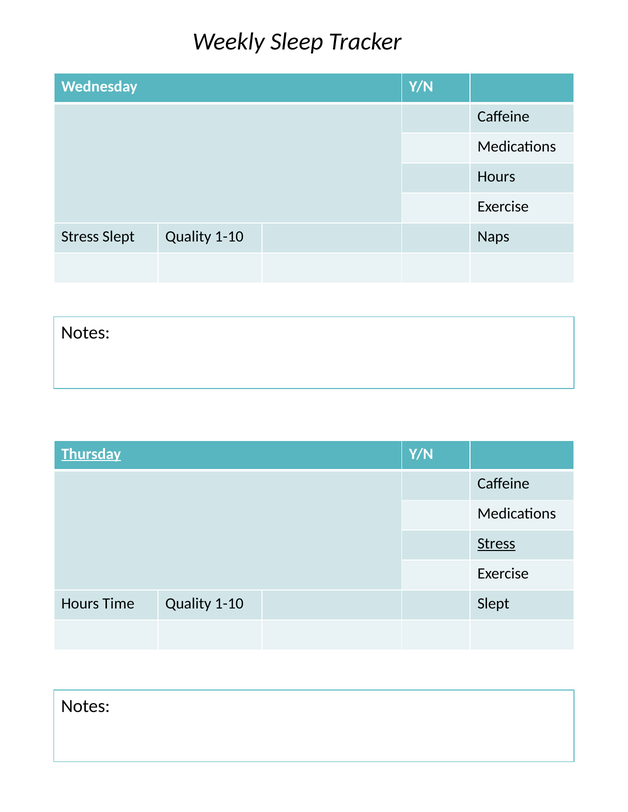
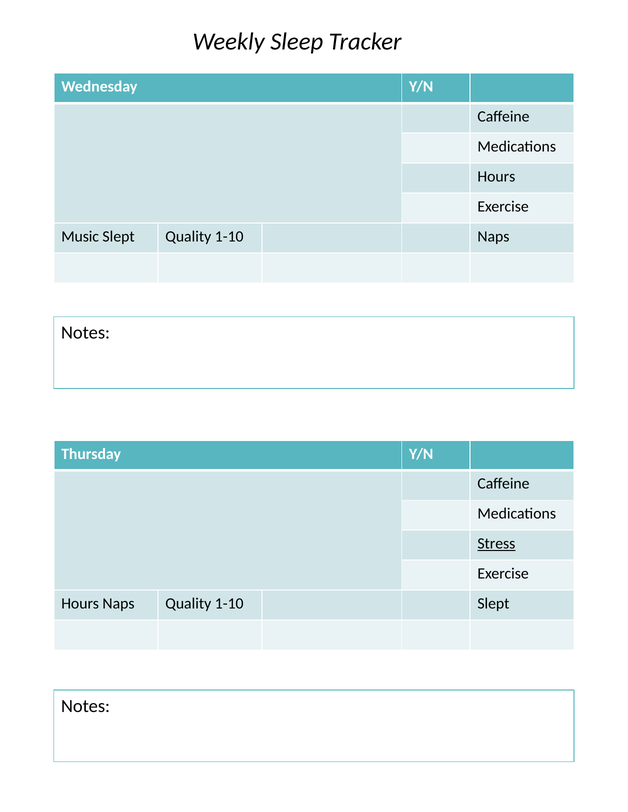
Stress: Stress -> Music (80, 237)
Thursday underline: present -> none (91, 454)
Hours Time: Time -> Naps (119, 604)
